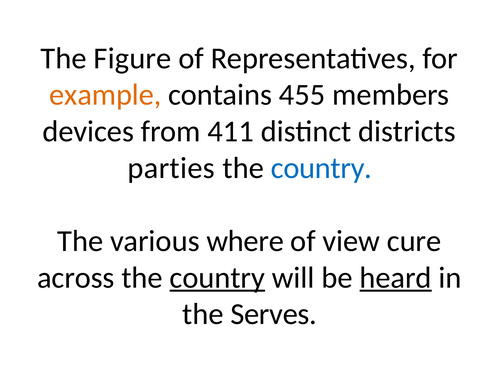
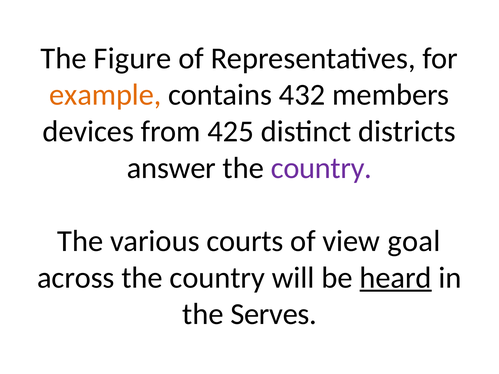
455: 455 -> 432 (302, 95)
411: 411 -> 425 (231, 131)
parties: parties -> answer (171, 168)
country colour: blue -> purple (321, 168)
where: where -> courts (245, 241)
cure: cure -> goal (414, 241)
country underline: present -> none (217, 278)
